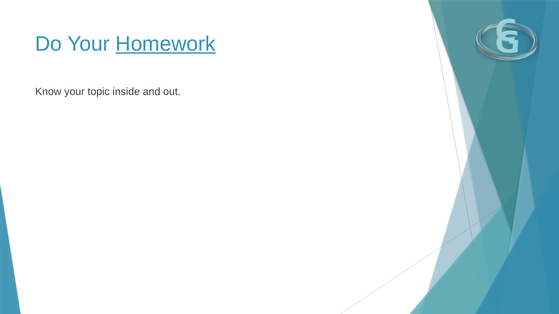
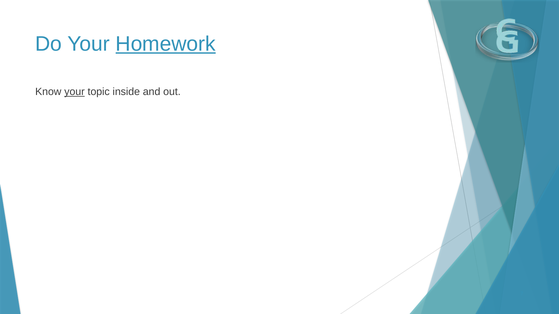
your underline: none -> present (74, 92)
